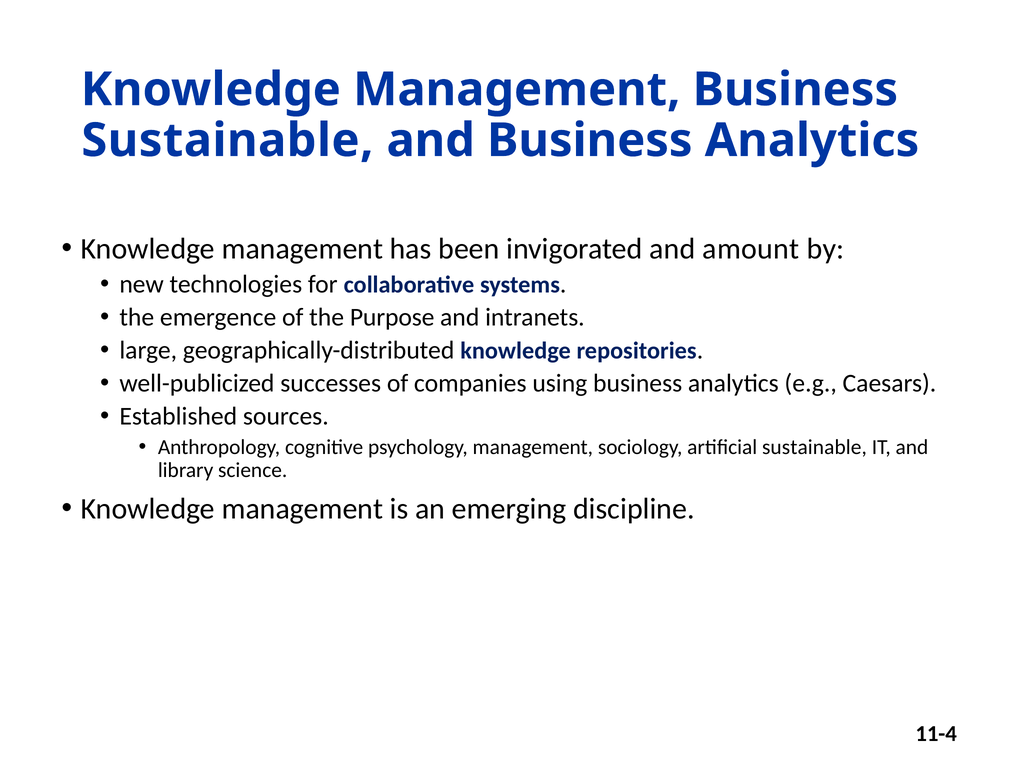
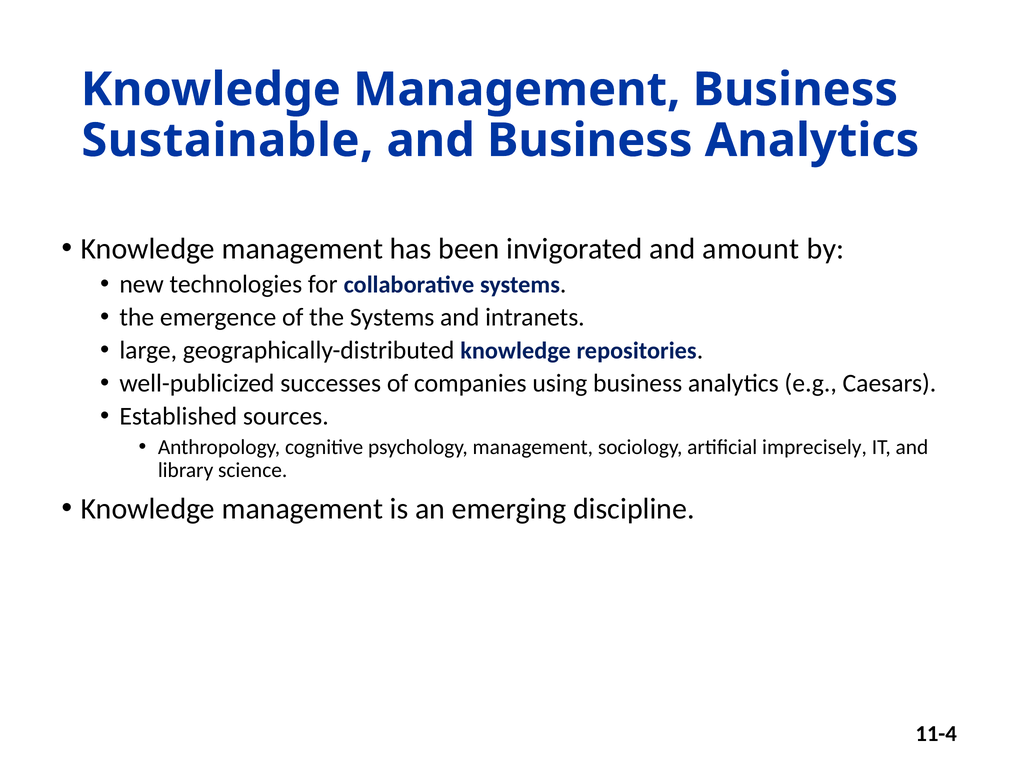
the Purpose: Purpose -> Systems (392, 317)
artificial sustainable: sustainable -> imprecisely (814, 447)
